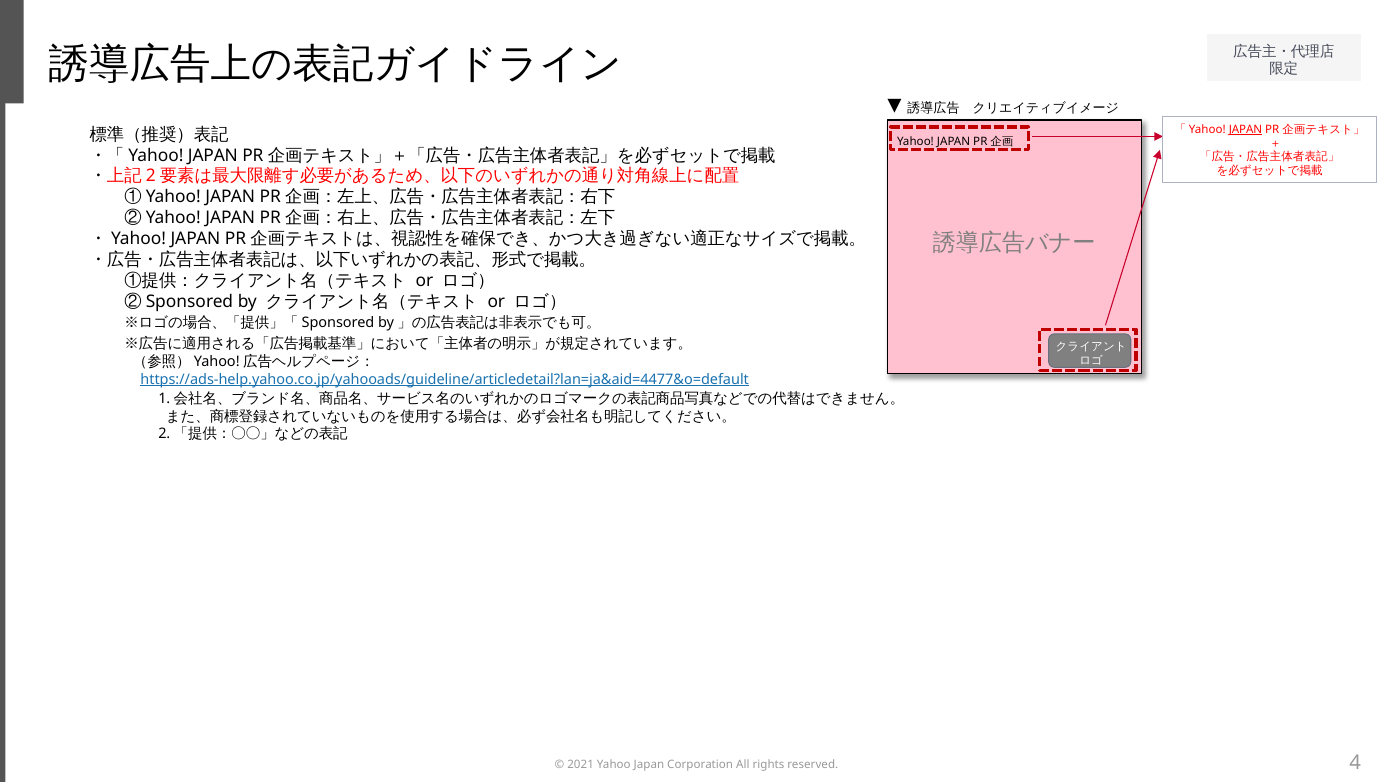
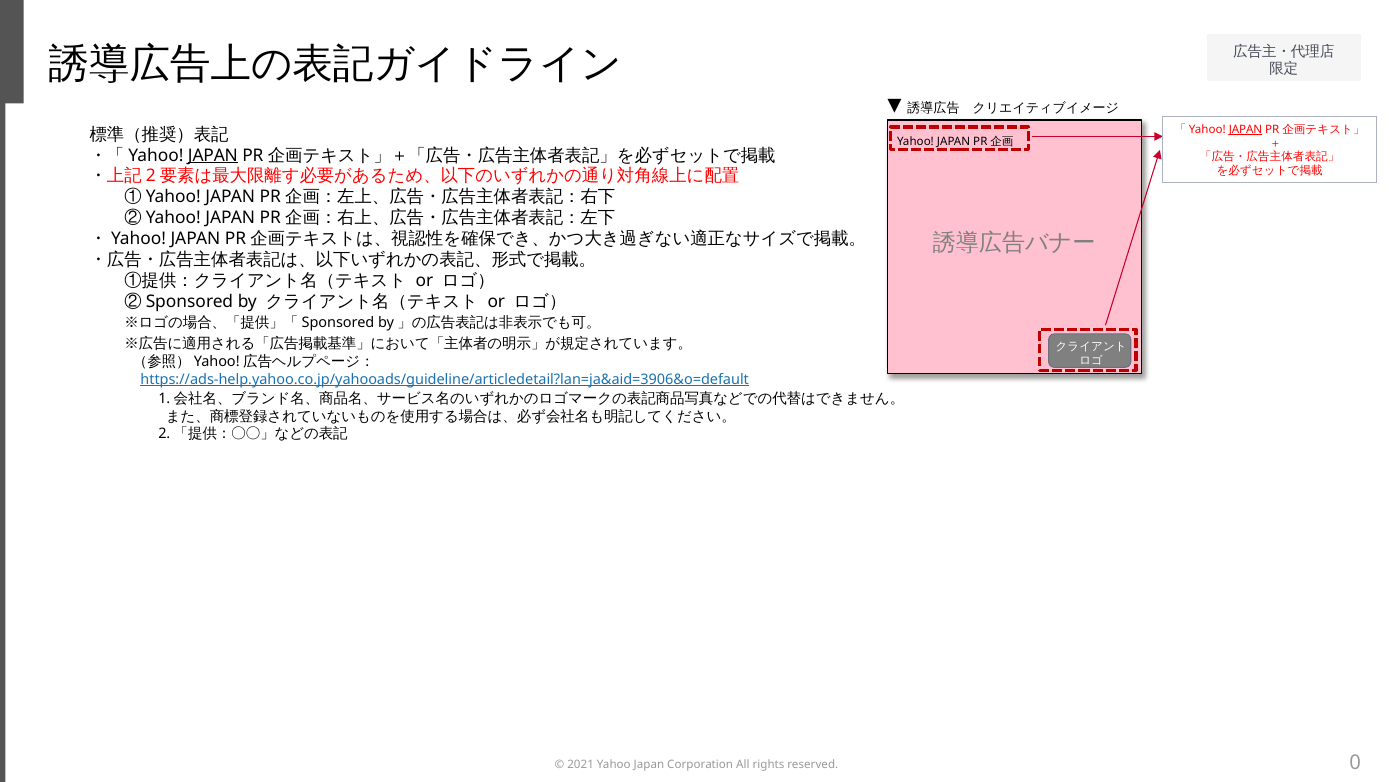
JAPAN underline: none -> present (213, 155)
https://ads-help.yahoo.co.jp/yahooads/guideline/articledetail?lan=ja&aid=4477&o=default: https://ads-help.yahoo.co.jp/yahooads/guideline/articledetail?lan=ja&aid=4477&o=default -> https://ads-help.yahoo.co.jp/yahooads/guideline/articledetail?lan=ja&aid=3906&o=default (445, 379)
4: 4 -> 0 (1355, 763)
